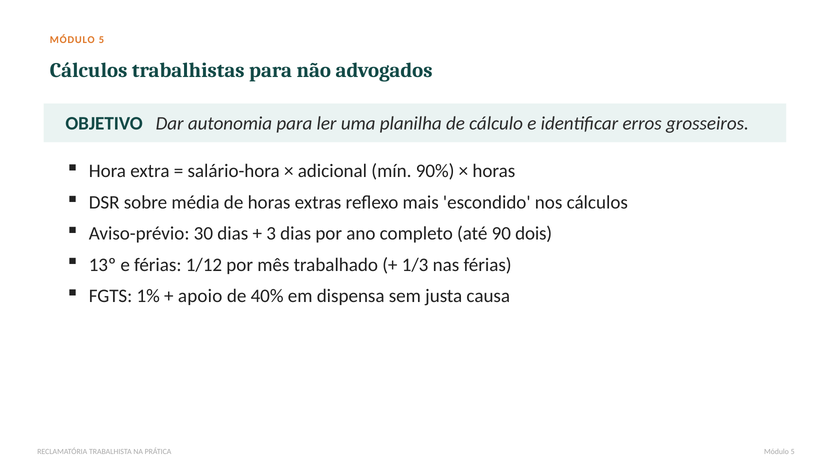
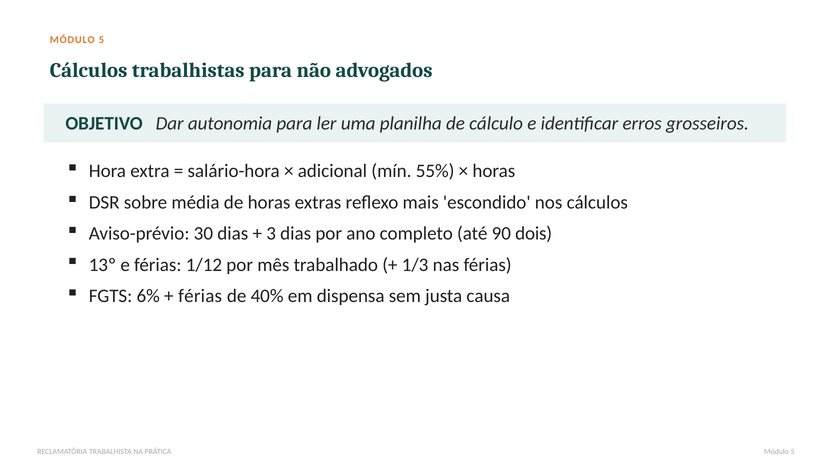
90%: 90% -> 55% (435, 171)
1%: 1% -> 6% (148, 296)
apoio: apoio -> férias (200, 296)
